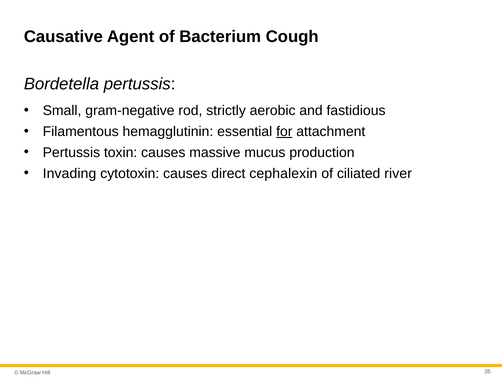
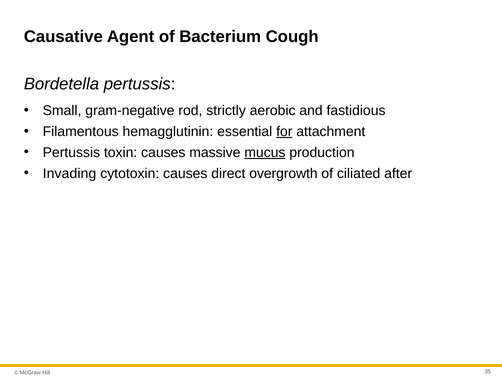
mucus underline: none -> present (265, 152)
cephalexin: cephalexin -> overgrowth (283, 173)
river: river -> after (398, 173)
